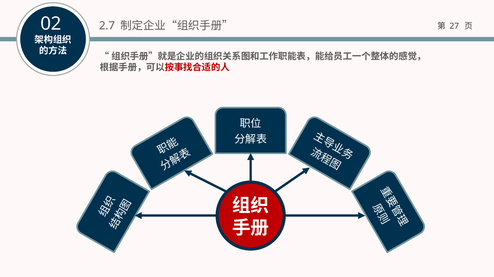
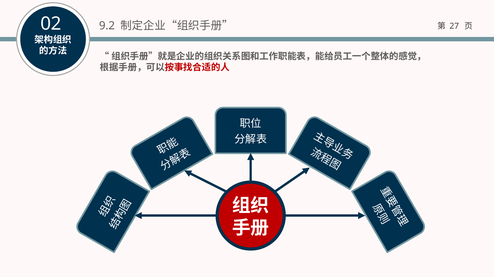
2.7: 2.7 -> 9.2 (107, 26)
